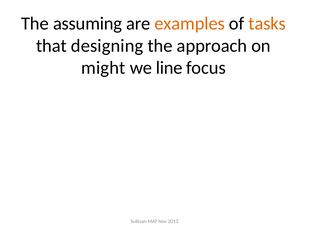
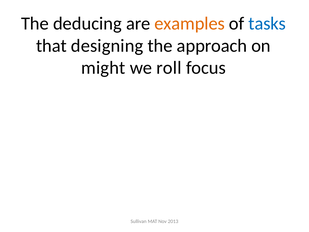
assuming: assuming -> deducing (87, 23)
tasks colour: orange -> blue (267, 23)
line: line -> roll (169, 68)
